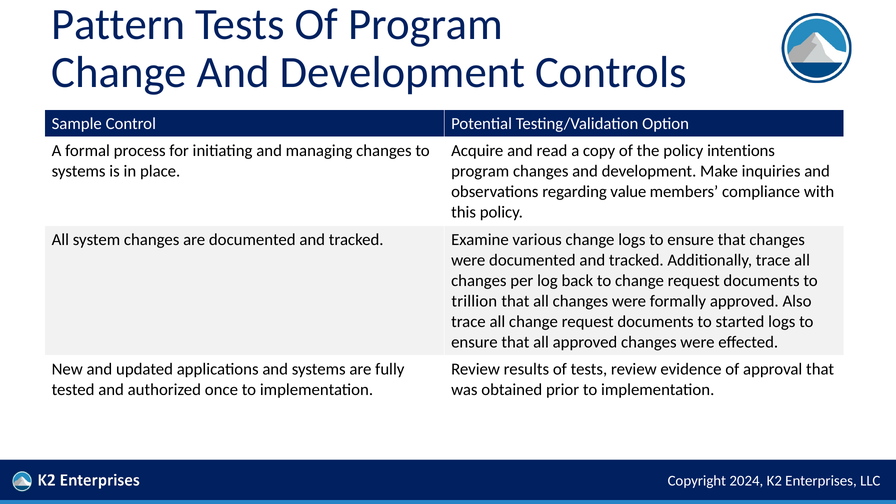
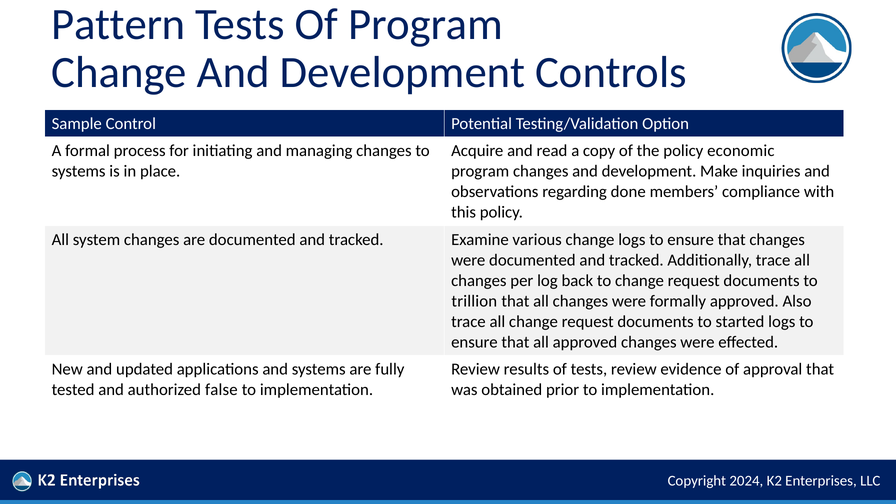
intentions: intentions -> economic (741, 151)
value: value -> done (628, 192)
once: once -> false (221, 390)
